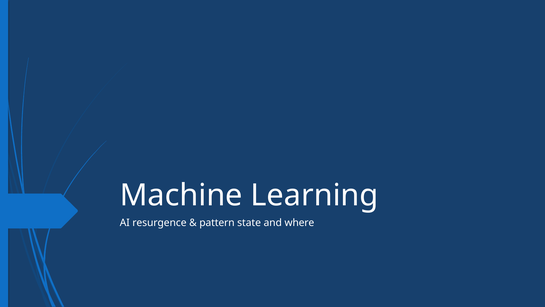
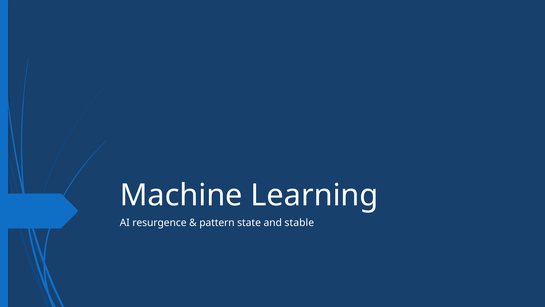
where: where -> stable (299, 222)
